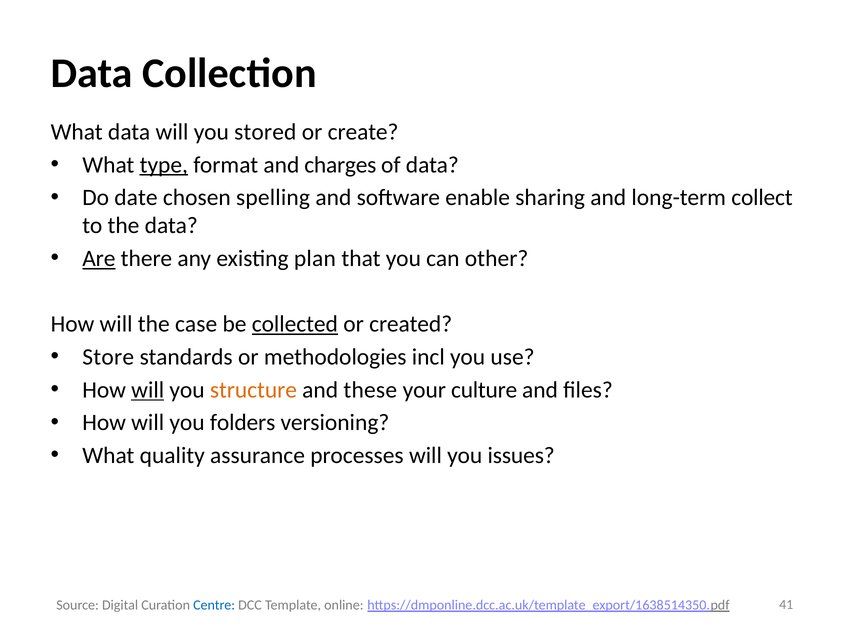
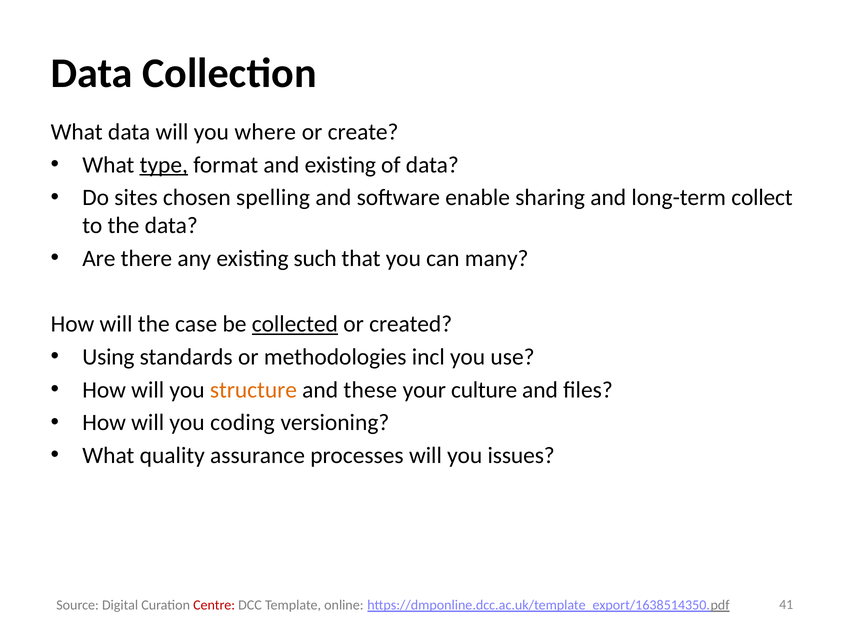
stored: stored -> where (265, 132)
and charges: charges -> existing (340, 165)
date: date -> sites (136, 198)
Are underline: present -> none (99, 259)
plan: plan -> such (315, 259)
other: other -> many (497, 259)
Store: Store -> Using (108, 357)
will underline: present -> none (148, 390)
folders: folders -> coding (242, 423)
Centre colour: blue -> red (214, 605)
